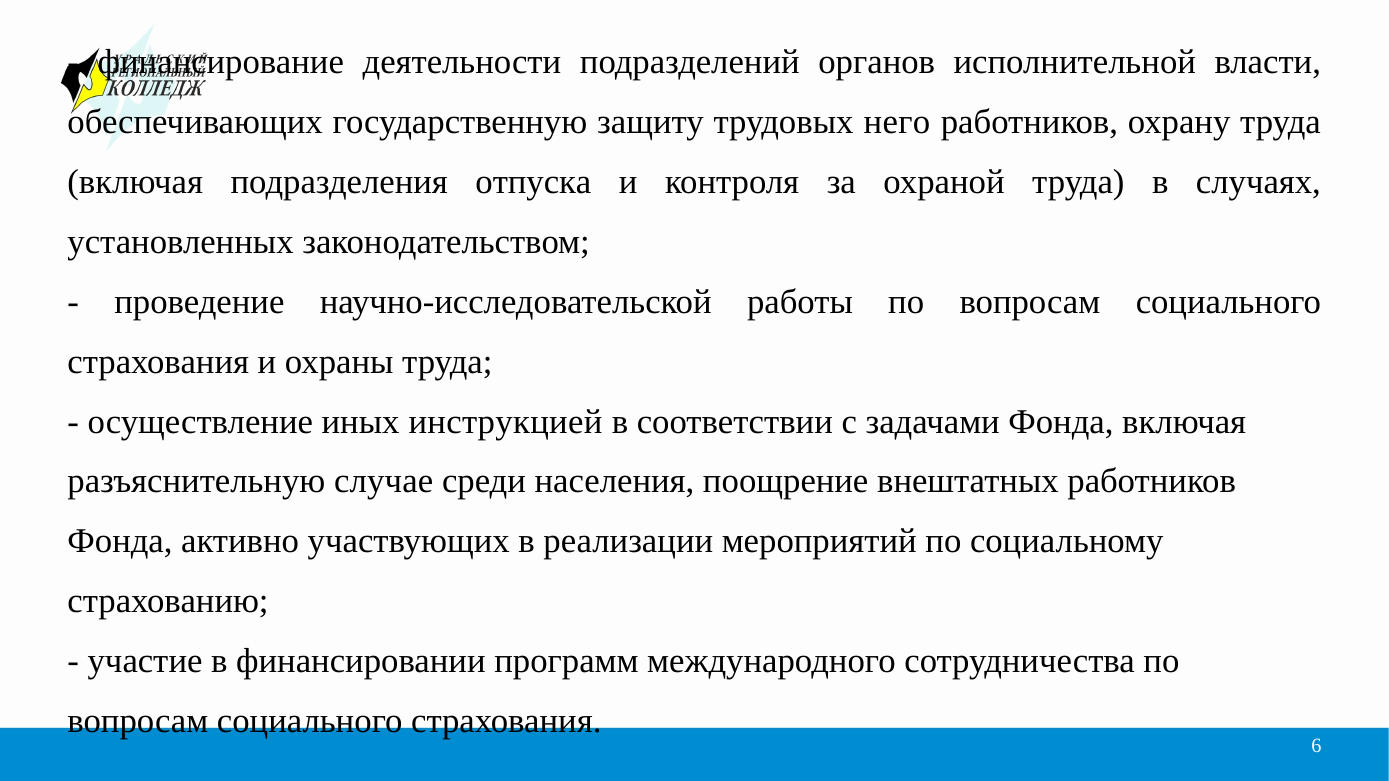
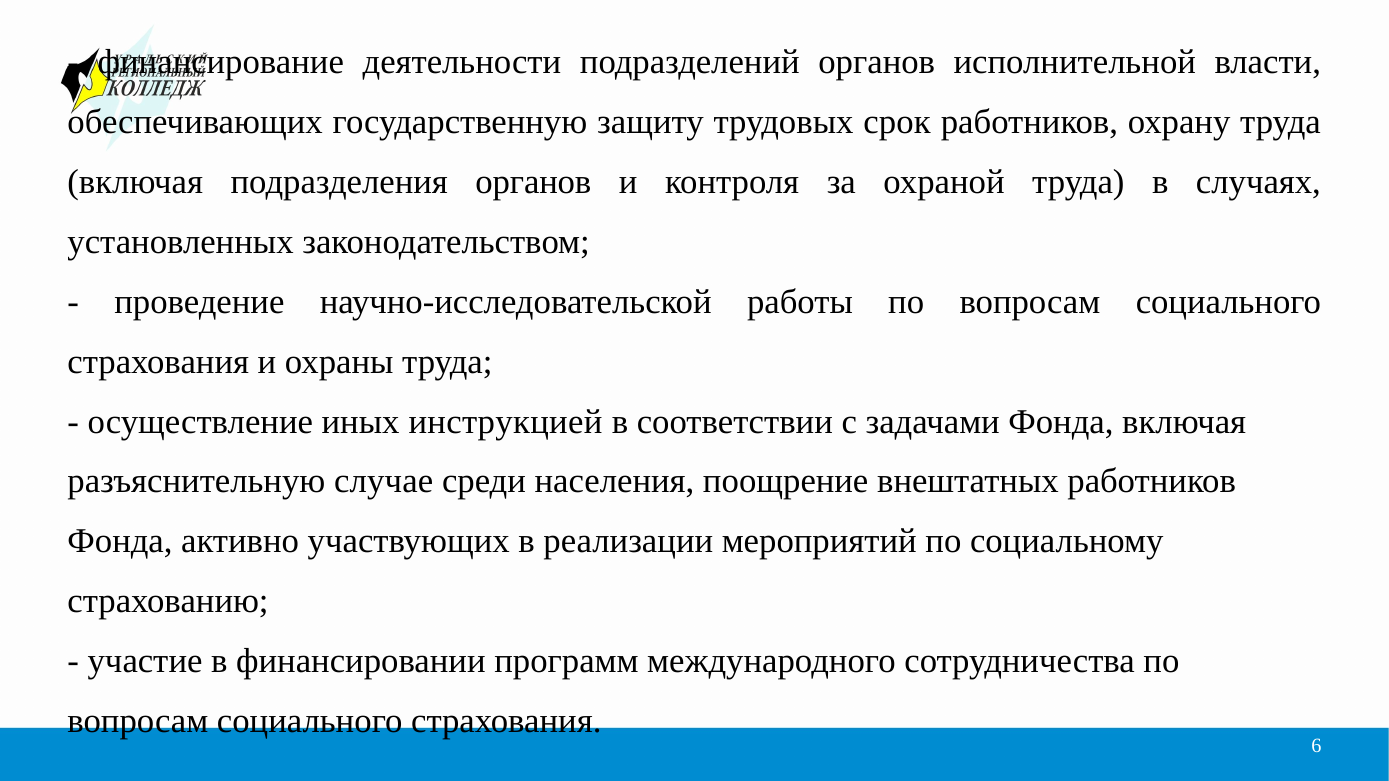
него: него -> срок (897, 122)
подразделения отпуска: отпуска -> органов (533, 182)
